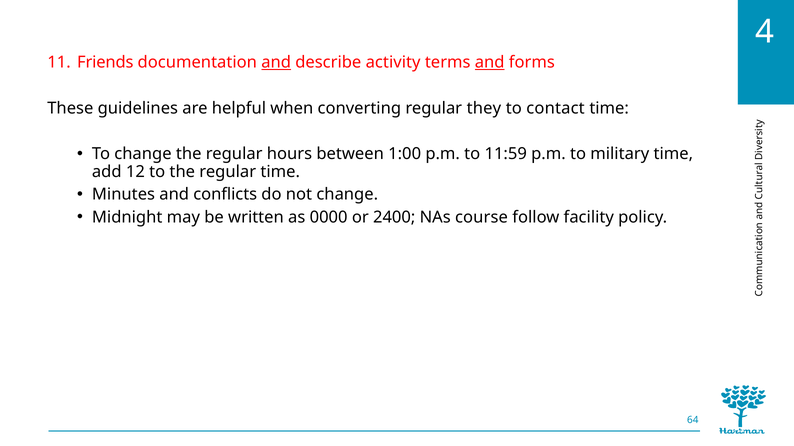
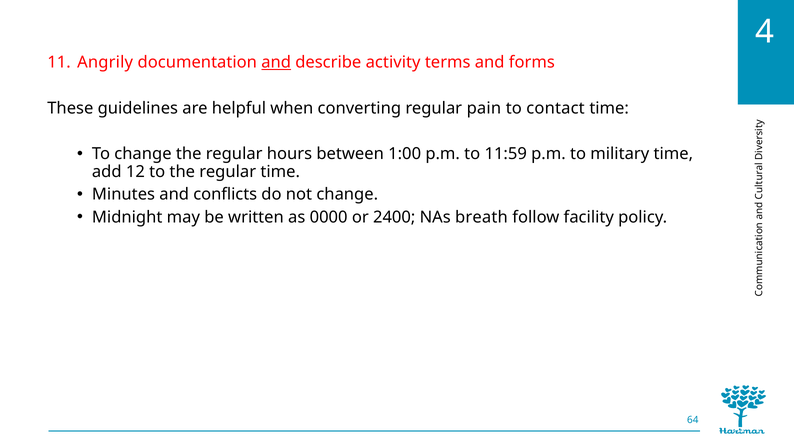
Friends: Friends -> Angrily (105, 63)
and underline: present -> none (490, 63)
they: they -> pain (484, 108)
course: course -> breath (481, 217)
